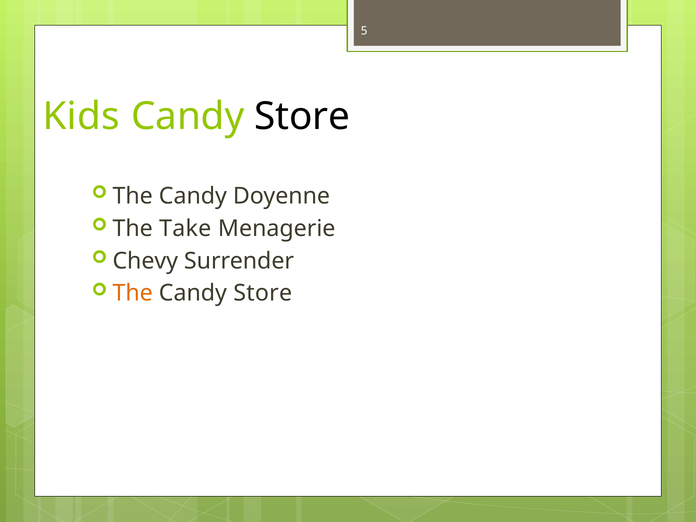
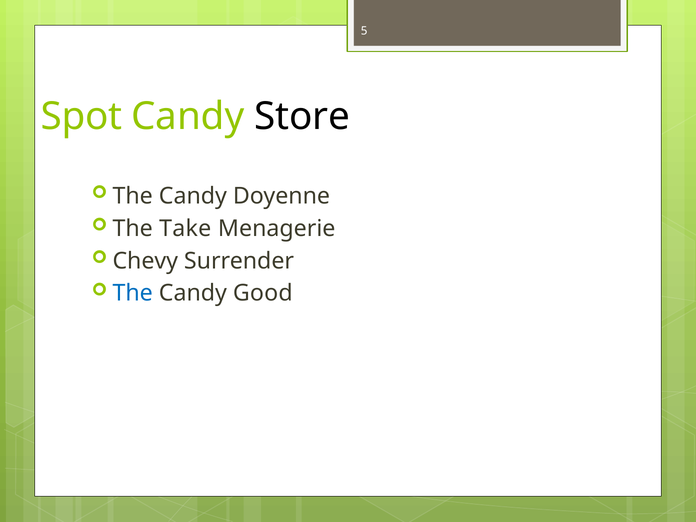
Kids: Kids -> Spot (82, 117)
The colour: orange -> blue (133, 293)
Store: Store -> Good (263, 293)
